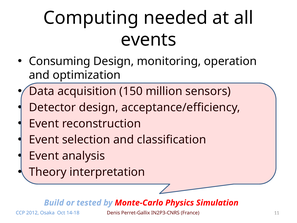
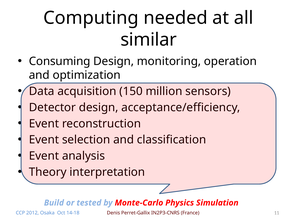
events: events -> similar (149, 40)
